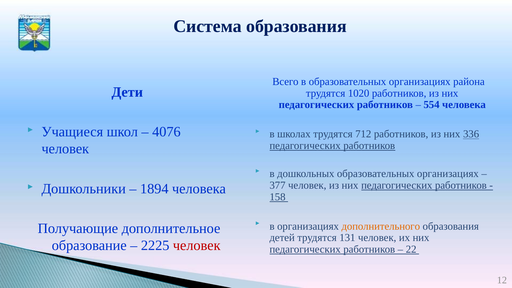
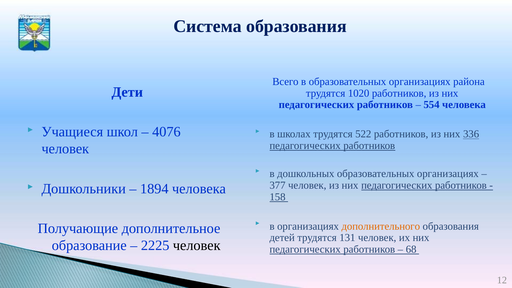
712: 712 -> 522 (363, 134)
человек colour: red -> black (197, 246)
22: 22 -> 68 (411, 249)
